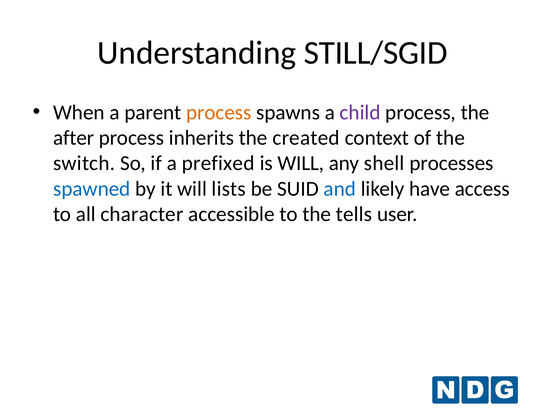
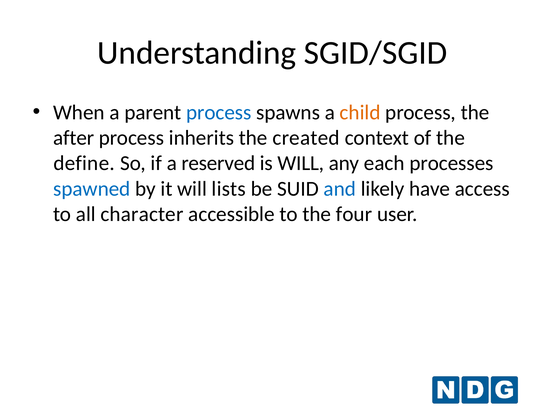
STILL/SGID: STILL/SGID -> SGID/SGID (376, 53)
process colour: orange -> blue (219, 112)
child colour: purple -> orange (360, 112)
switch: switch -> define (84, 163)
prefixed: prefixed -> reserved (218, 163)
shell: shell -> each (384, 163)
tells: tells -> four (354, 214)
